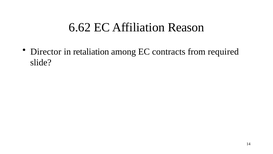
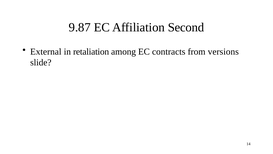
6.62: 6.62 -> 9.87 (80, 27)
Reason: Reason -> Second (186, 27)
Director: Director -> External (46, 51)
required: required -> versions (223, 51)
